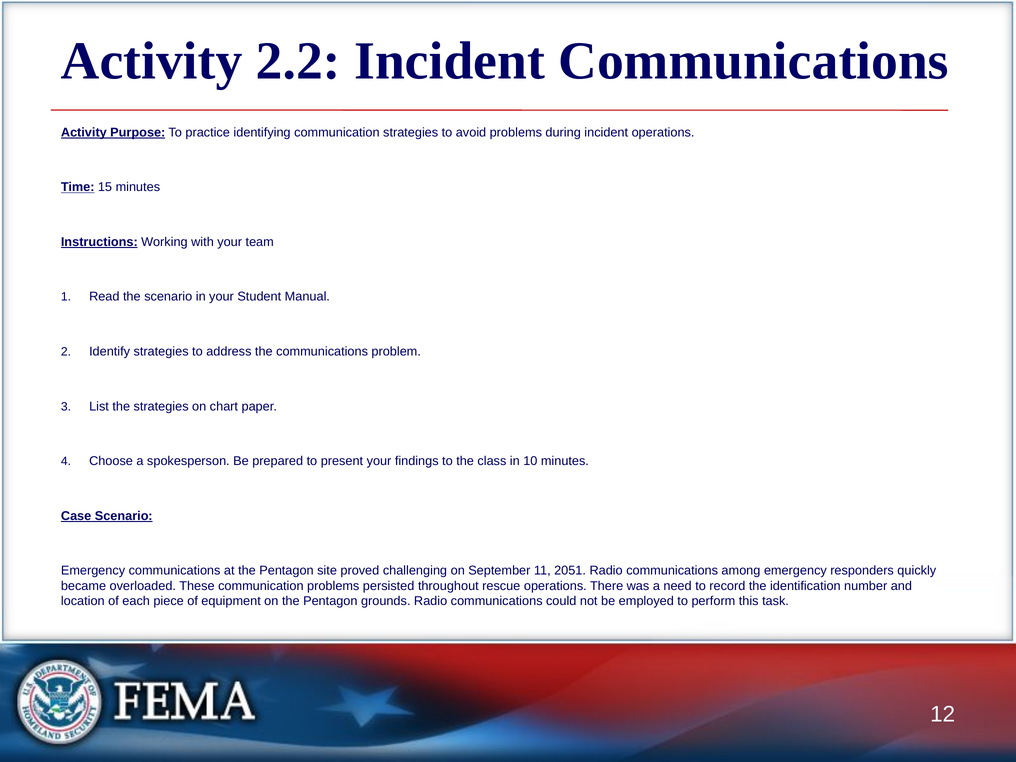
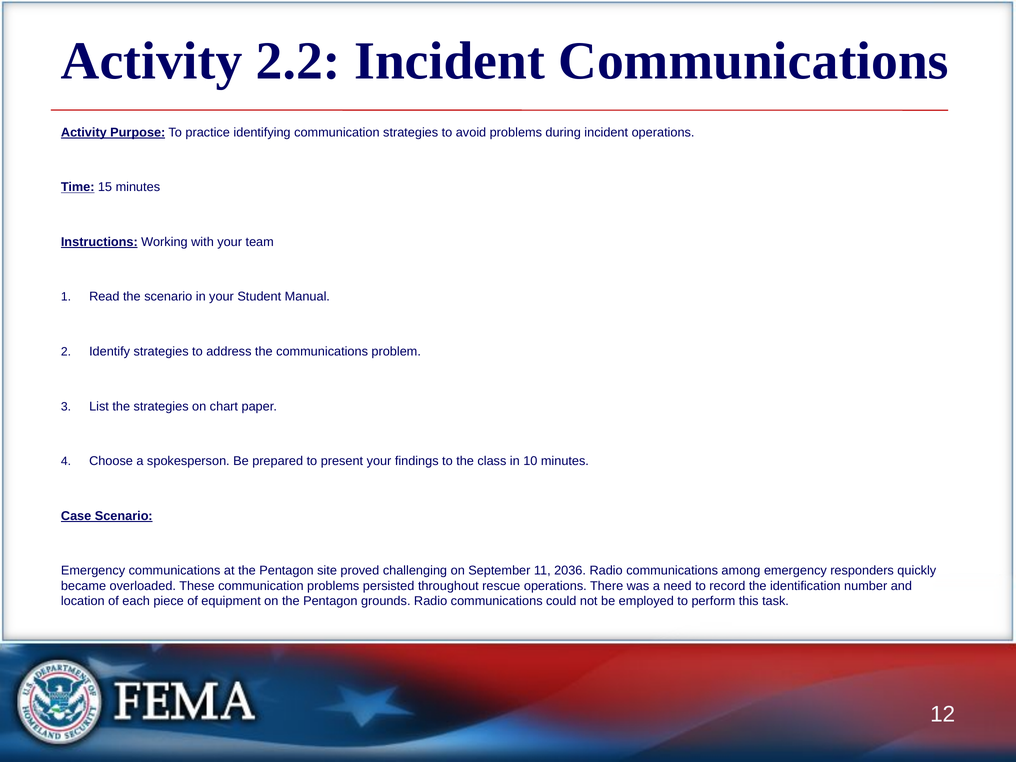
2051: 2051 -> 2036 (570, 571)
